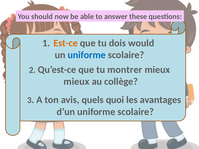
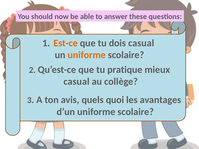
dois would: would -> casual (141, 43)
uniforme colour: blue -> orange (87, 55)
montrer: montrer -> pratique (125, 70)
mieux: mieux -> casual (76, 82)
